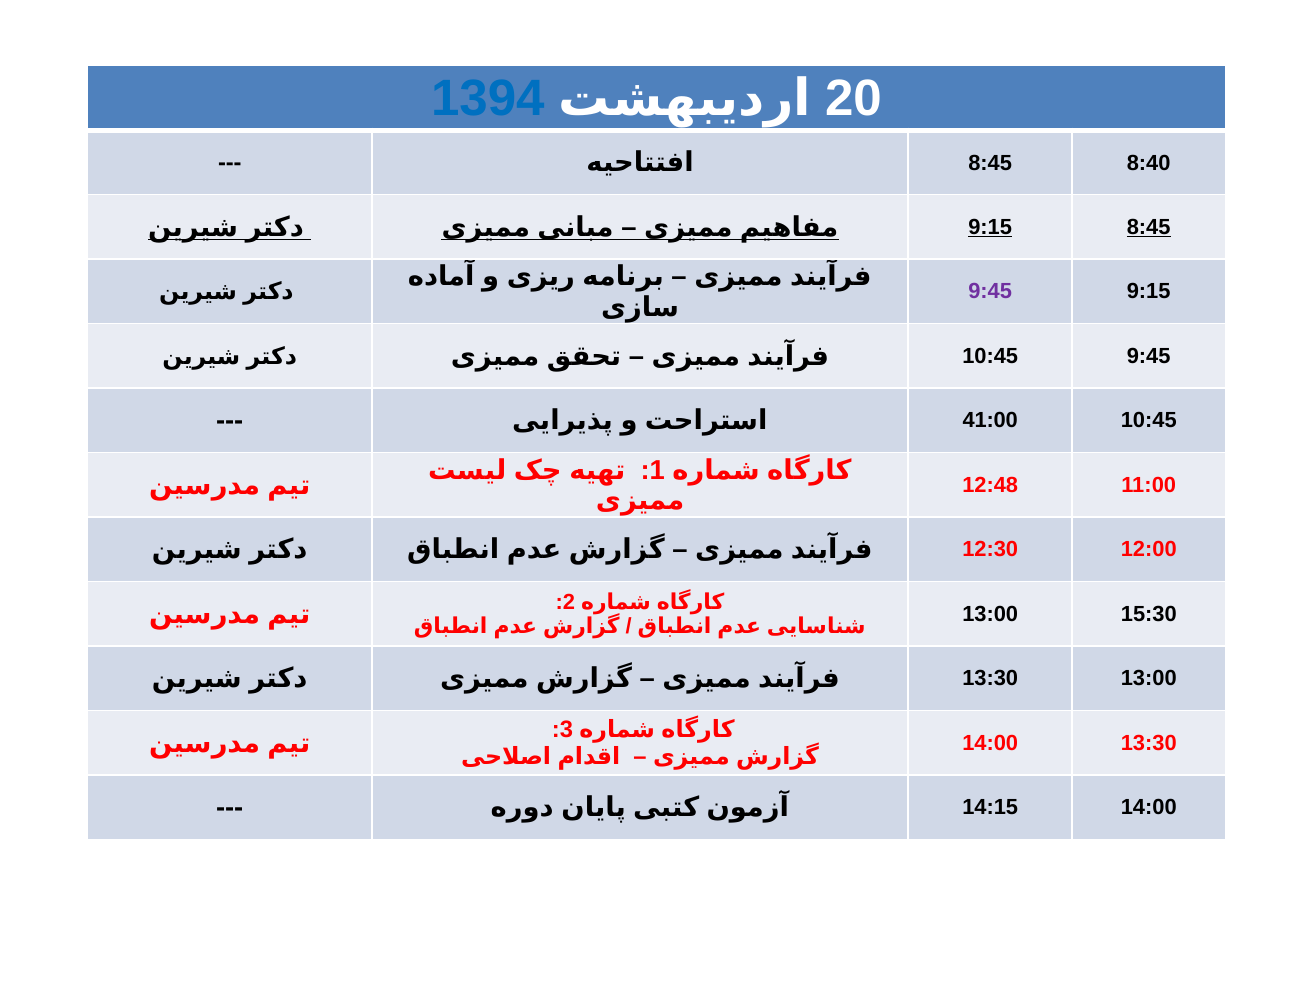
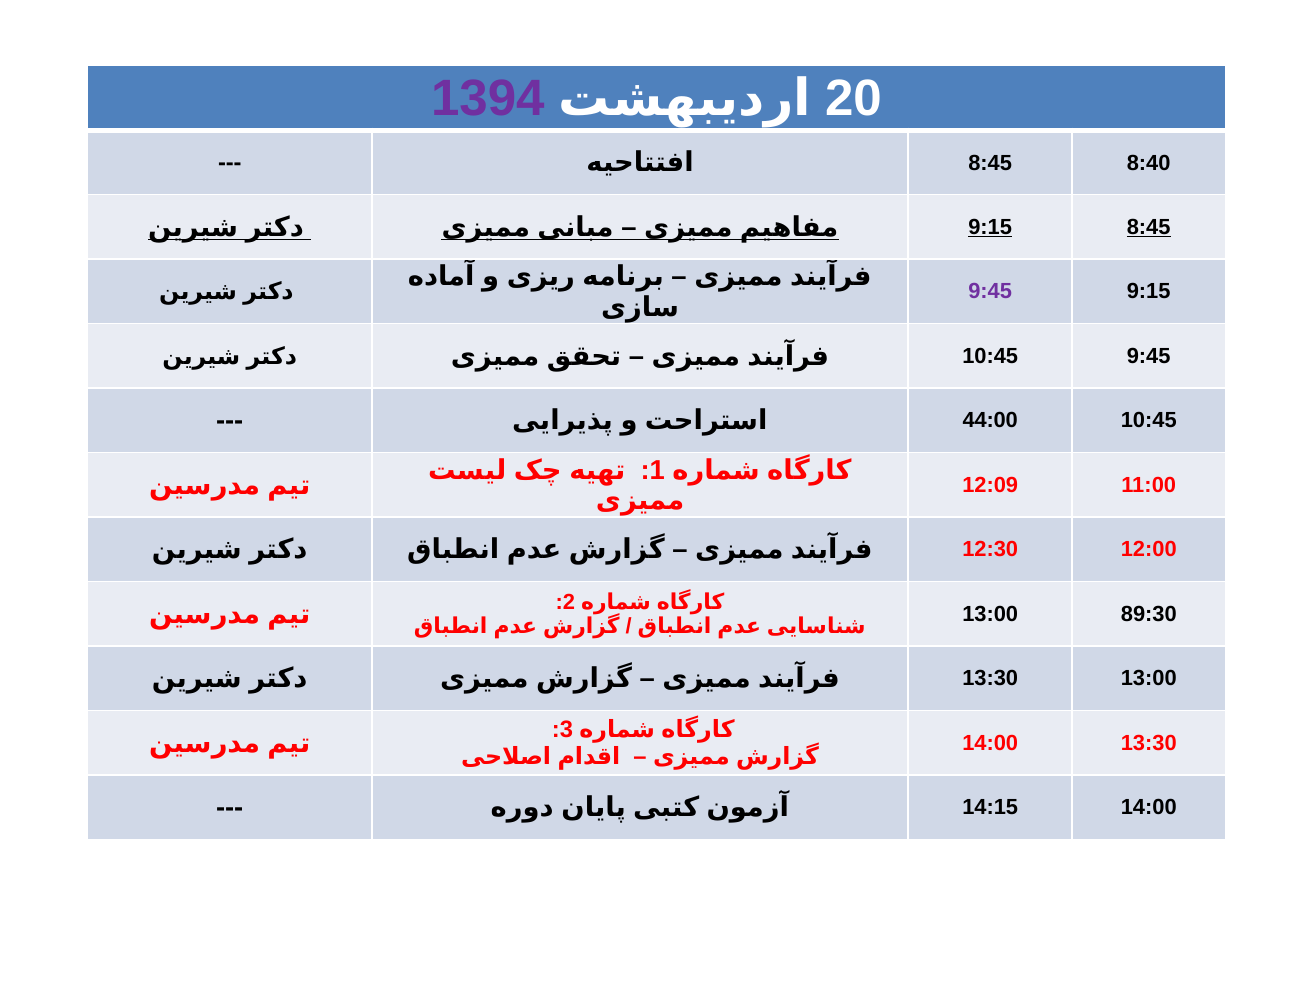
1394 colour: blue -> purple (488, 99)
41:00: 41:00 -> 44:00 (990, 421)
12:48: 12:48 -> 12:09 (990, 485)
15:30: 15:30 -> 89:30 (1149, 614)
